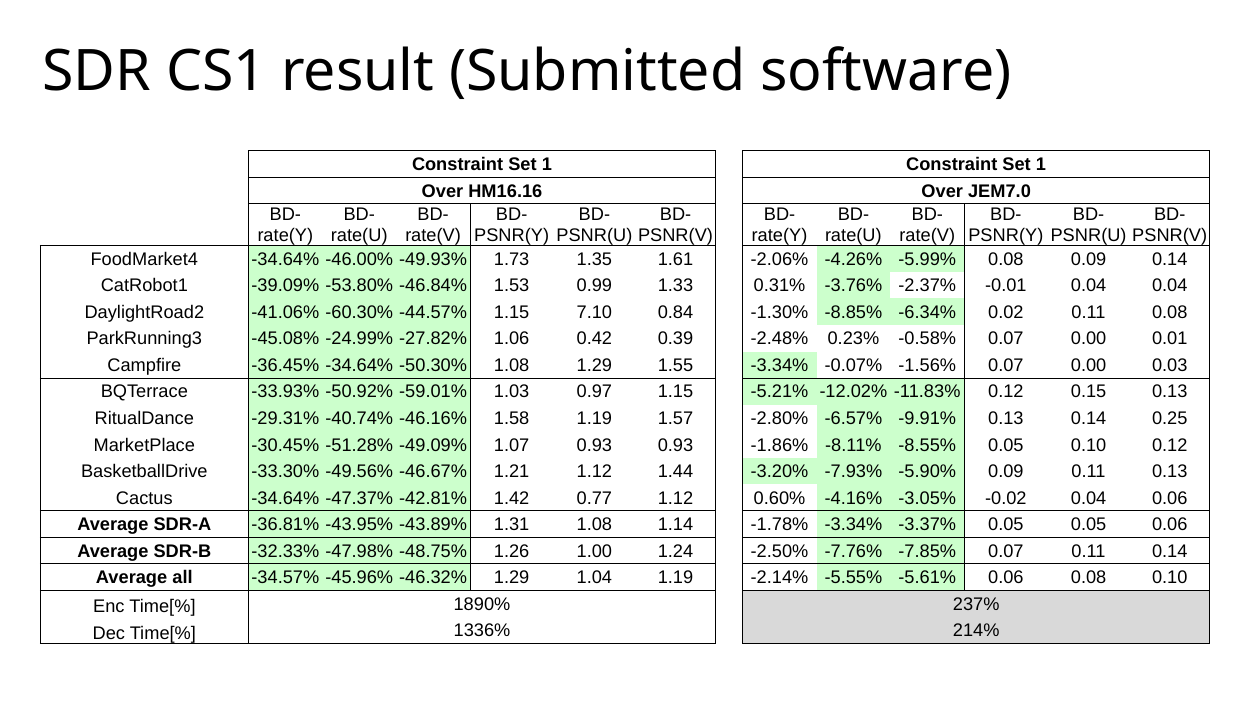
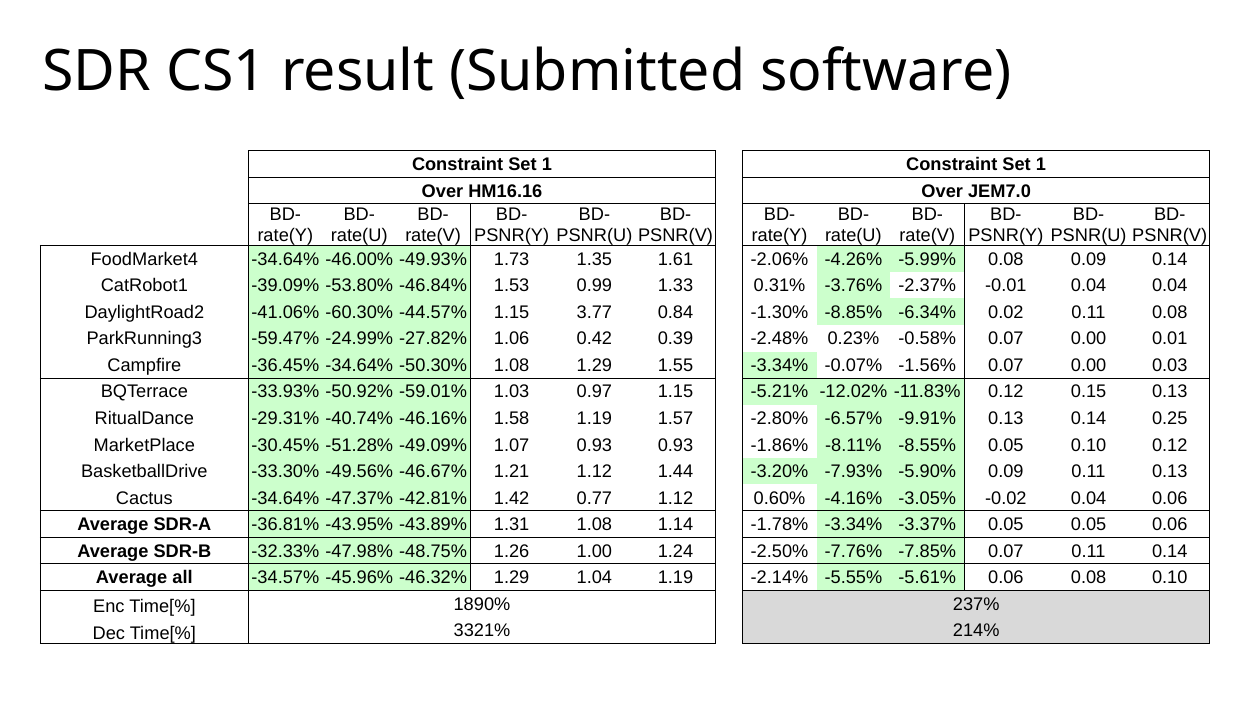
7.10: 7.10 -> 3.77 (594, 312)
-45.08%: -45.08% -> -59.47% (285, 339)
1336%: 1336% -> 3321% (482, 630)
